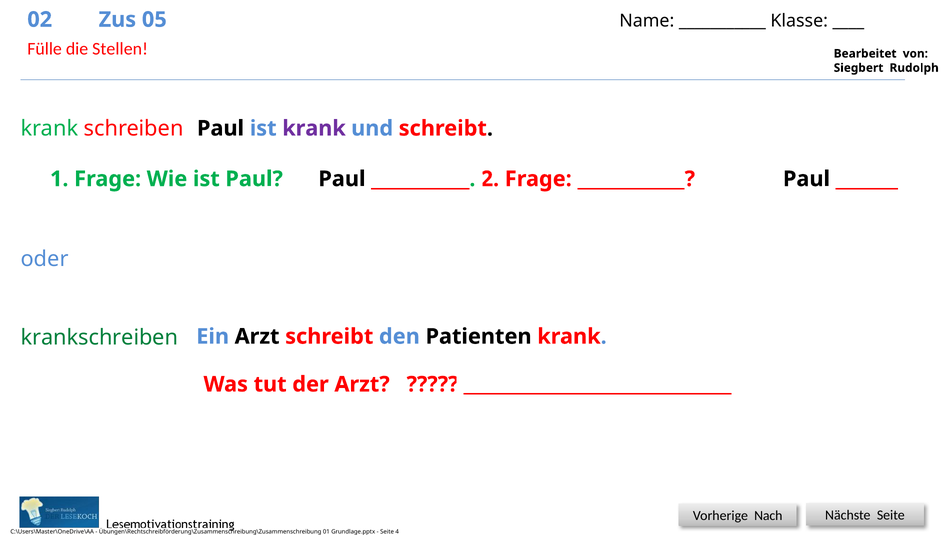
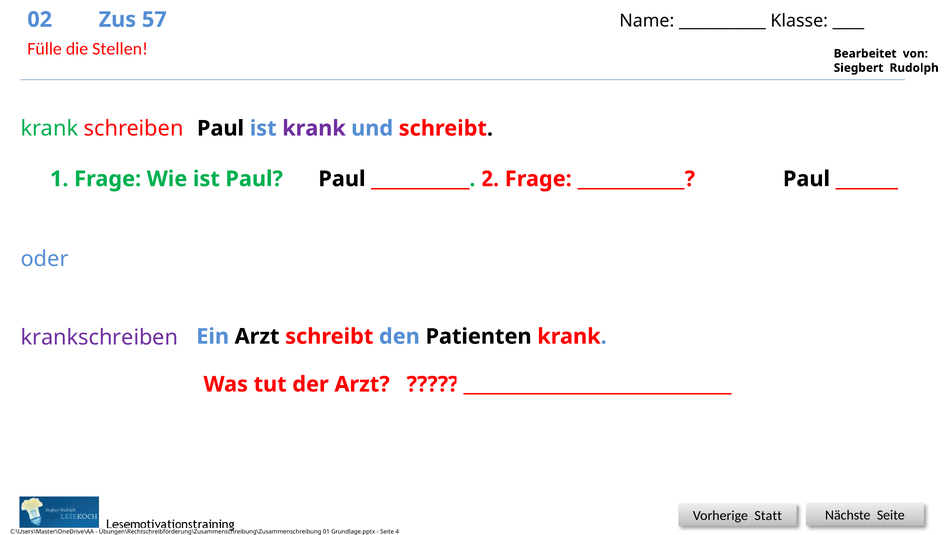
05: 05 -> 57 (154, 20)
krankschreiben colour: green -> purple (99, 338)
Nach: Nach -> Statt (768, 516)
